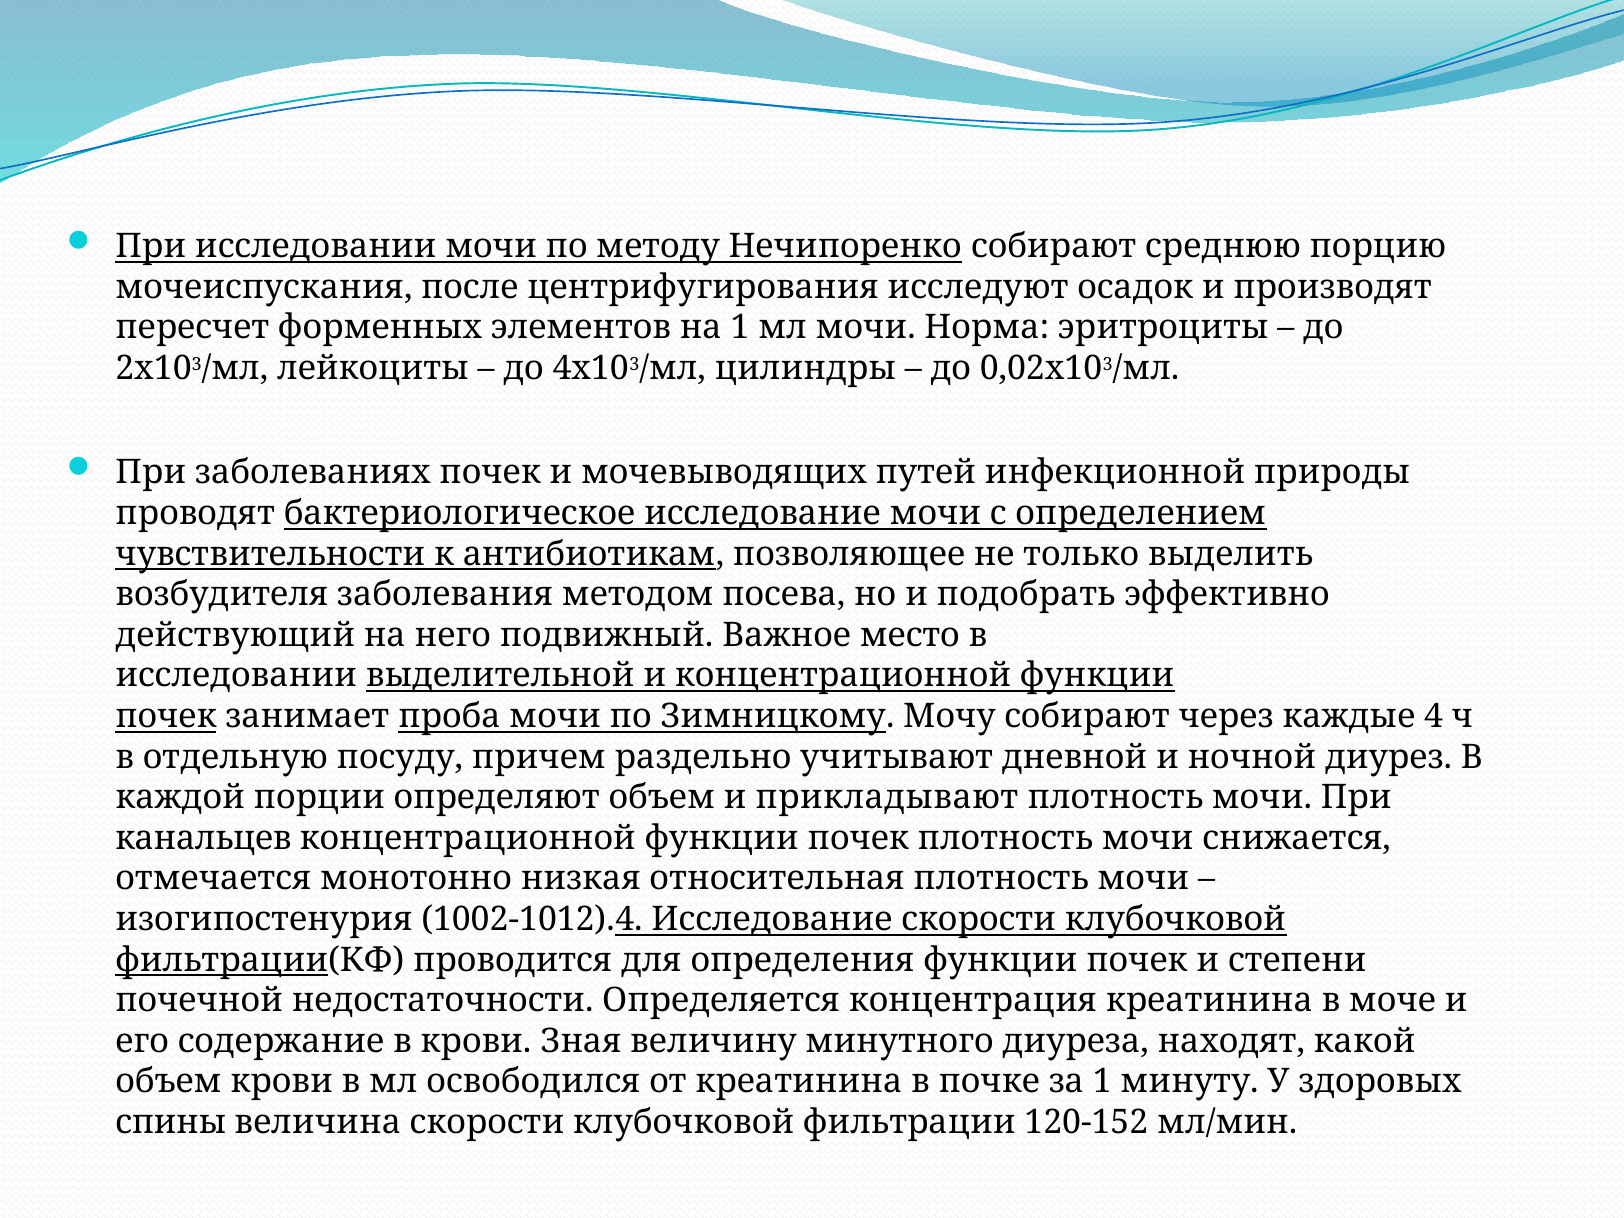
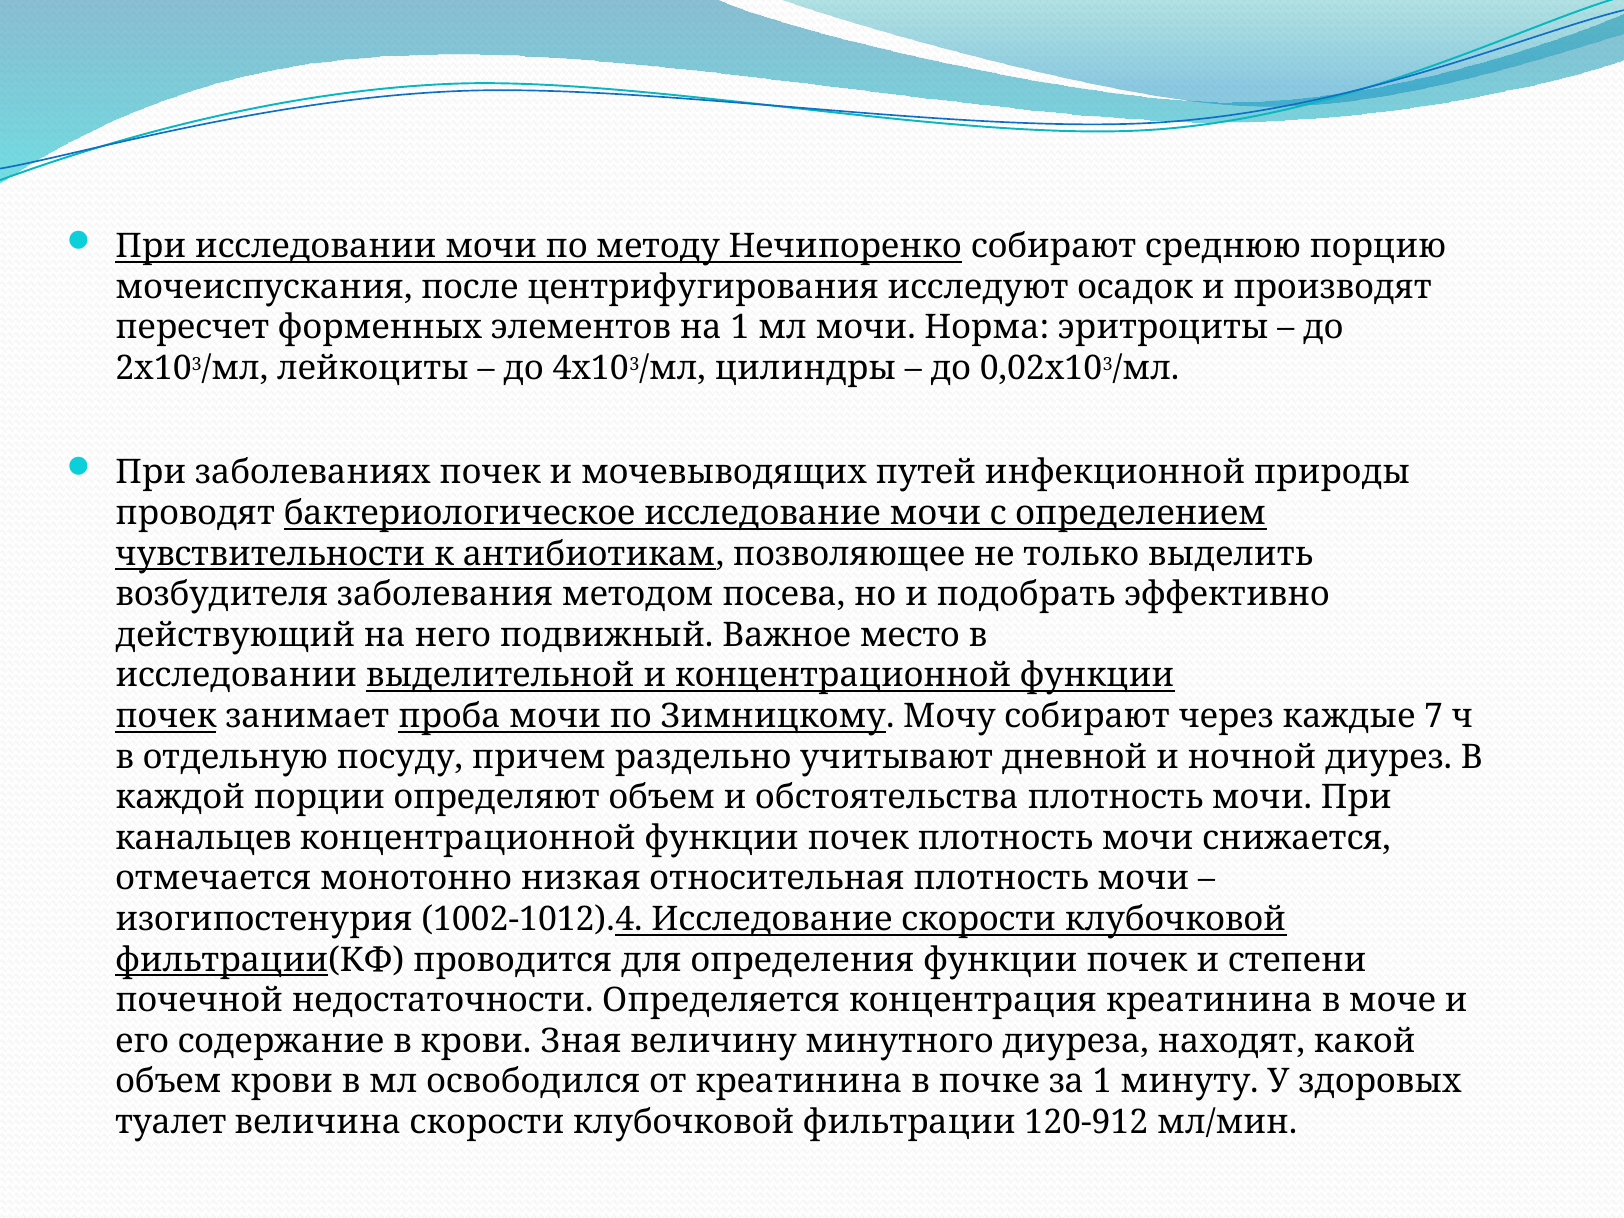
4: 4 -> 7 (1434, 716)
прикладывают: прикладывают -> обстоятельства (887, 798)
спины: спины -> туалет (171, 1122)
120-152: 120-152 -> 120-912 (1086, 1122)
